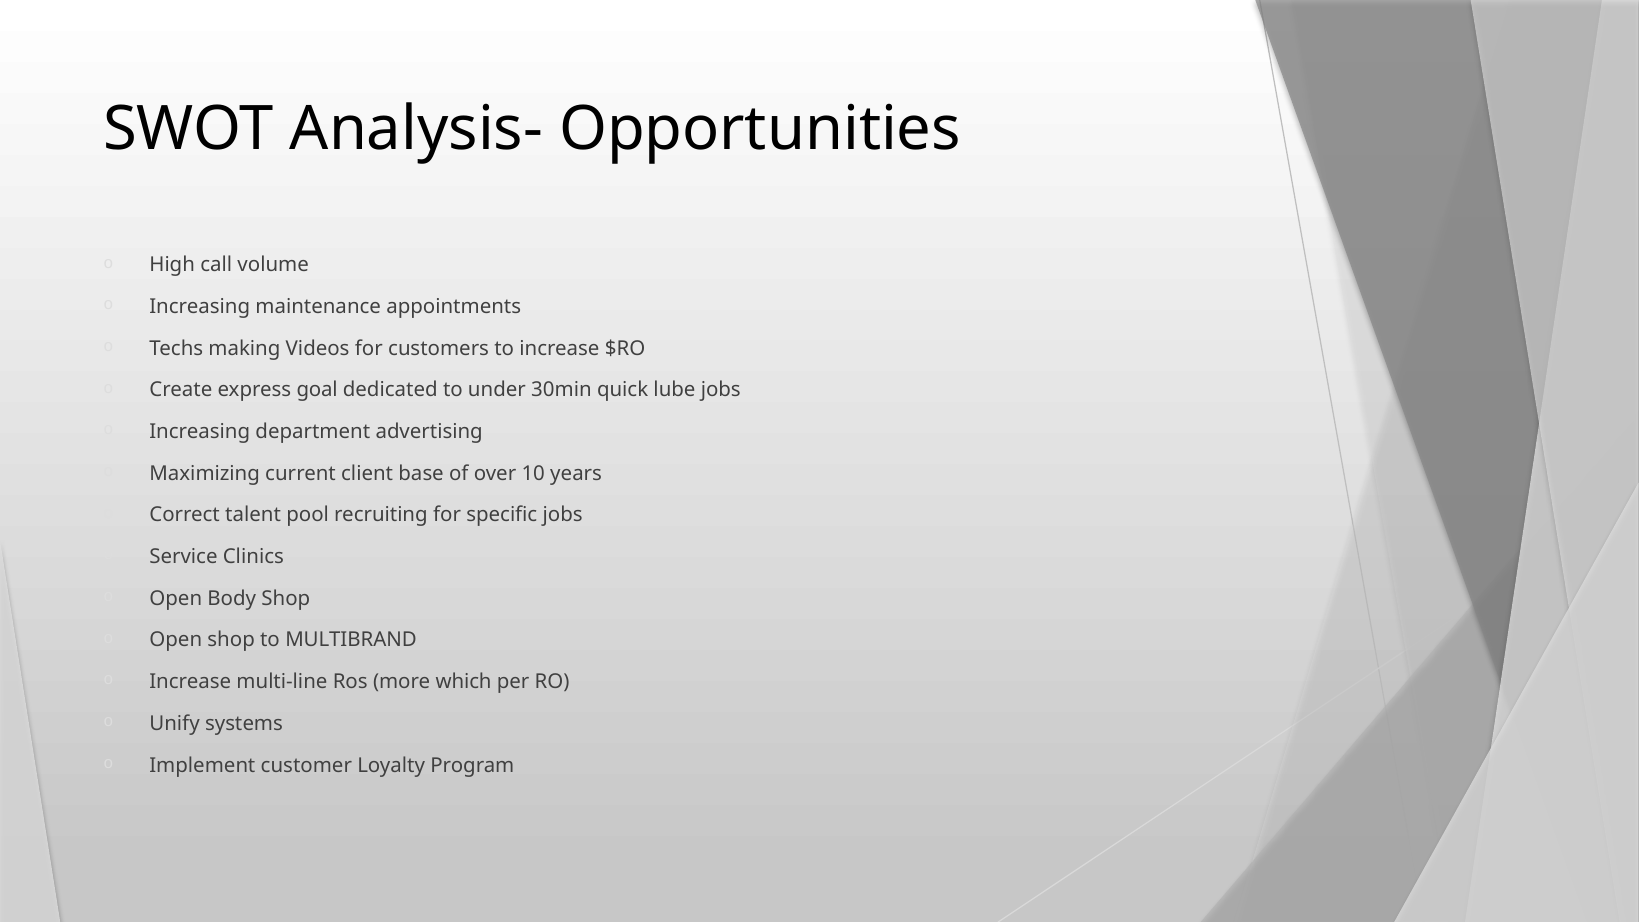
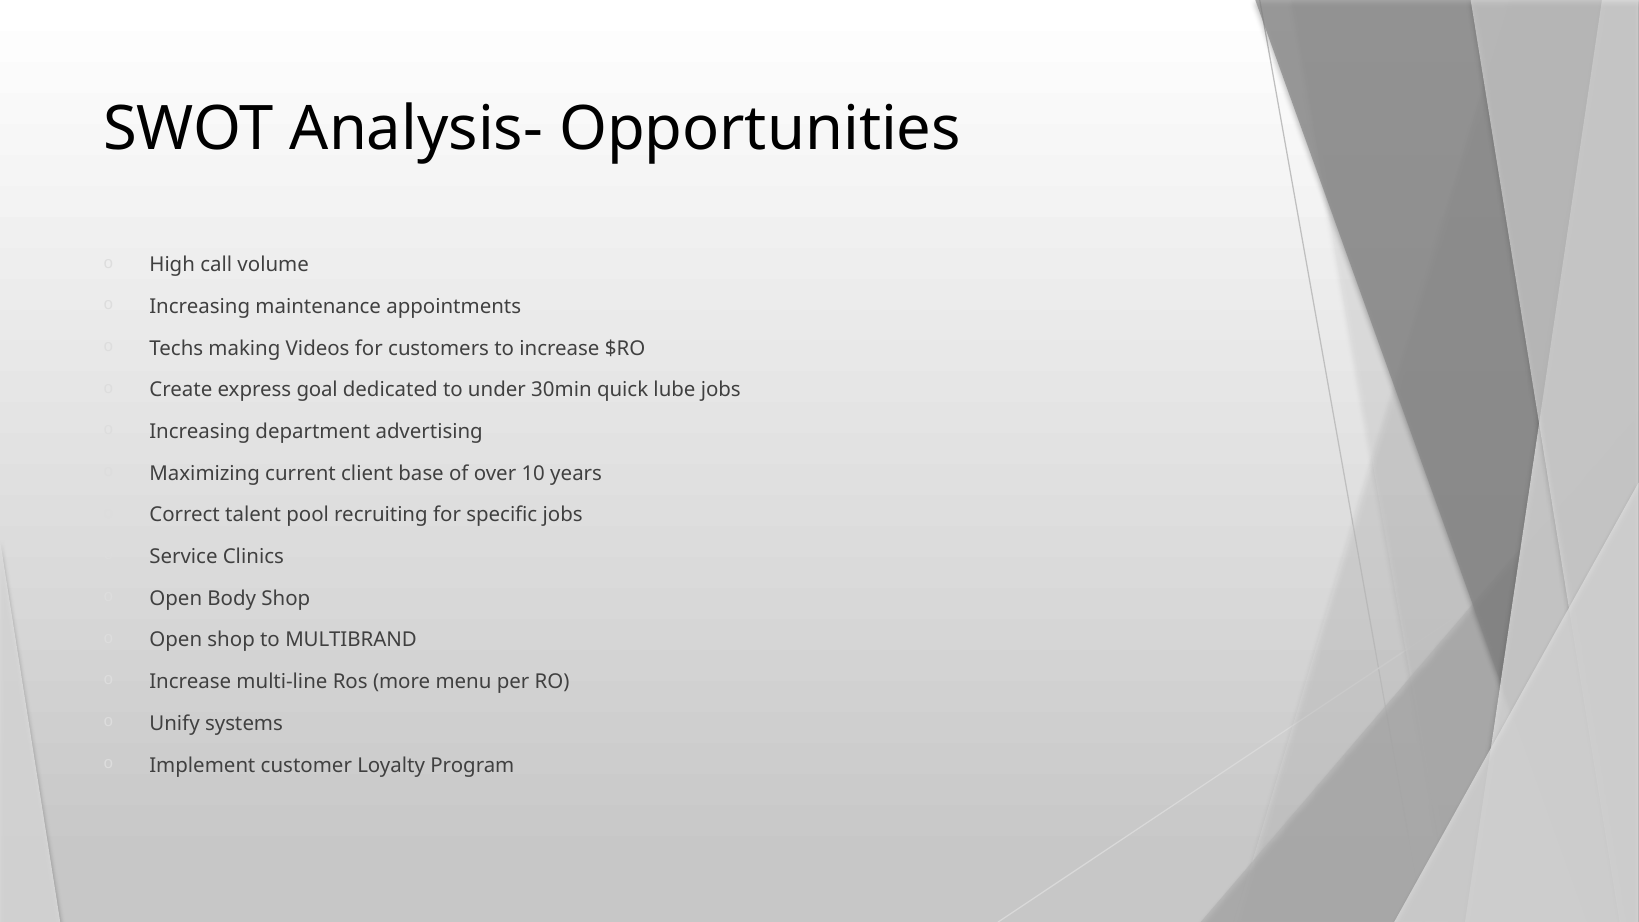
which: which -> menu (464, 682)
